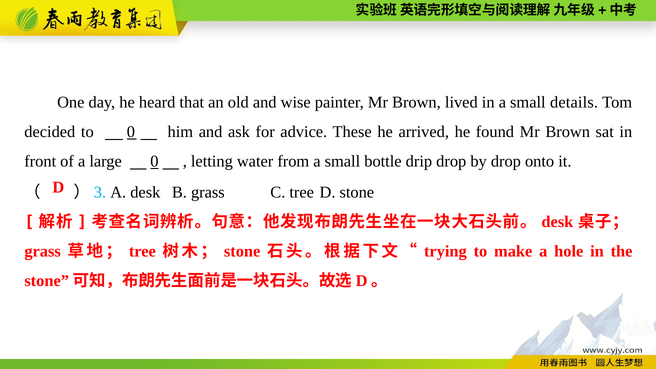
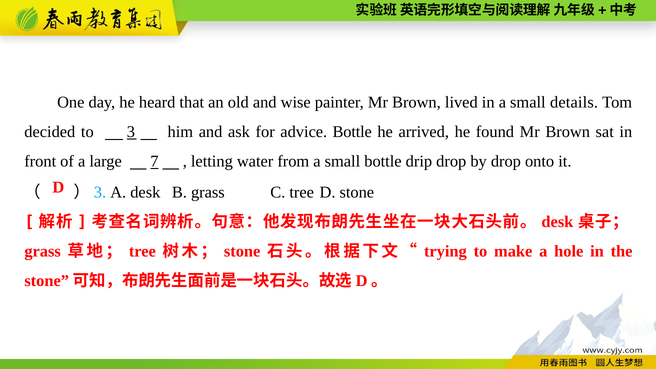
to 0: 0 -> 3 (131, 132)
advice These: These -> Bottle (352, 132)
large 0: 0 -> 7 (154, 161)
